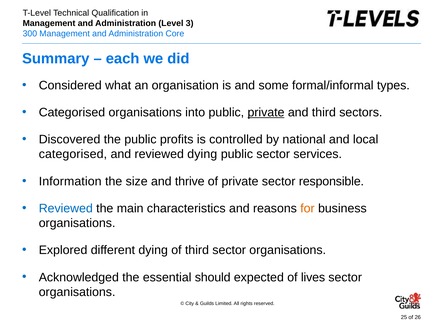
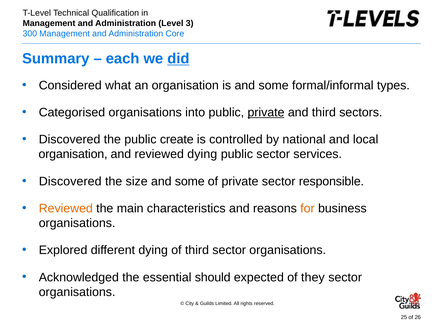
did underline: none -> present (178, 59)
profits: profits -> create (177, 140)
categorised: categorised -> organisation (73, 154)
Information: Information -> Discovered (70, 181)
size and thrive: thrive -> some (190, 181)
Reviewed colour: blue -> orange (66, 209)
lives: lives -> they (313, 278)
